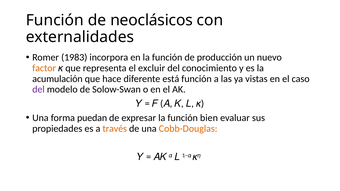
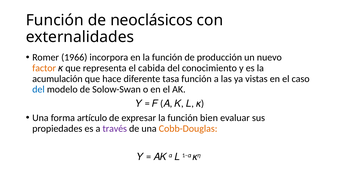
1983: 1983 -> 1966 (74, 57)
excluir: excluir -> cabida (152, 68)
está: está -> tasa (171, 79)
del colour: purple -> blue (38, 90)
puedan: puedan -> artículo (92, 118)
través colour: orange -> purple (115, 129)
